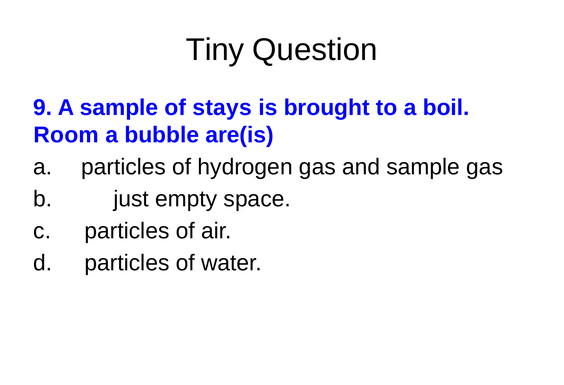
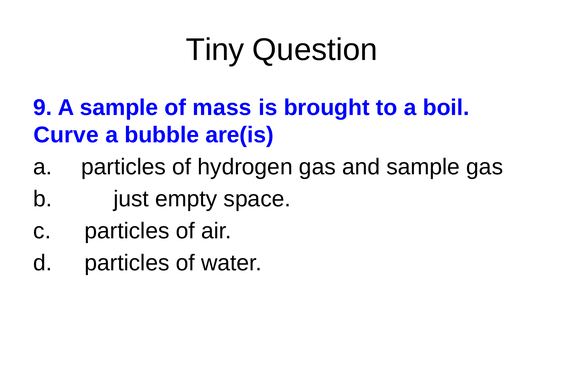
stays: stays -> mass (222, 108)
Room: Room -> Curve (66, 135)
